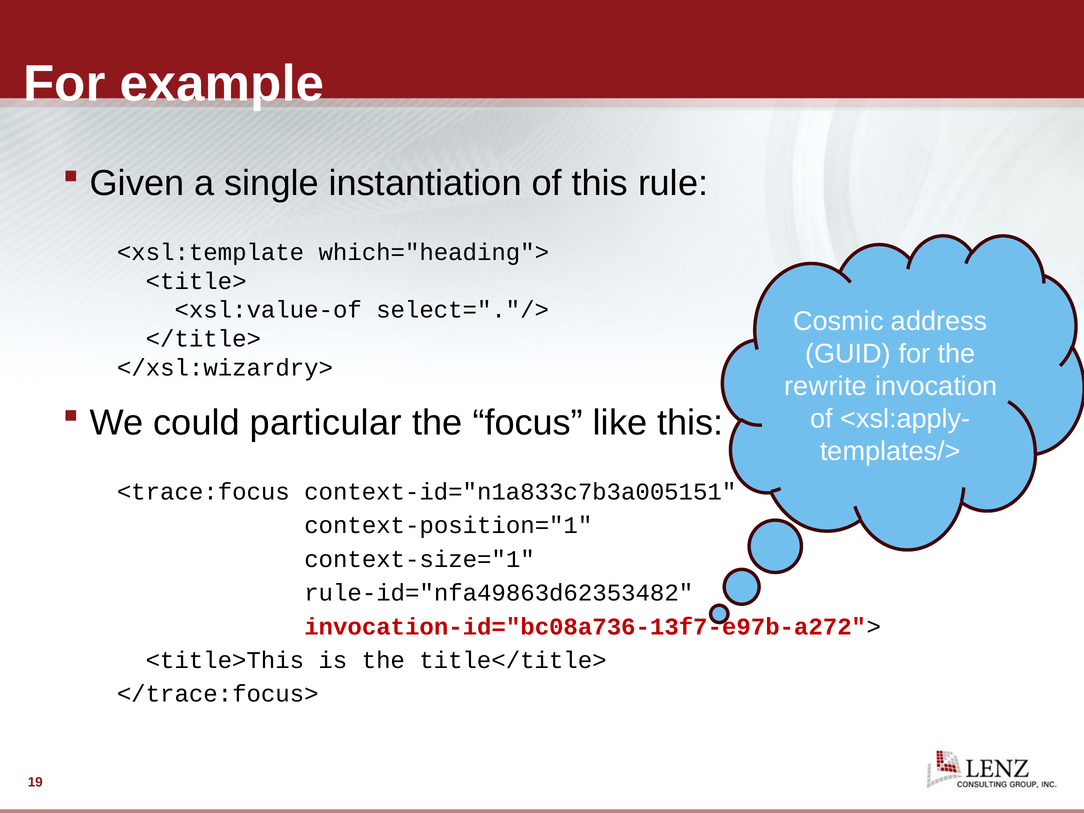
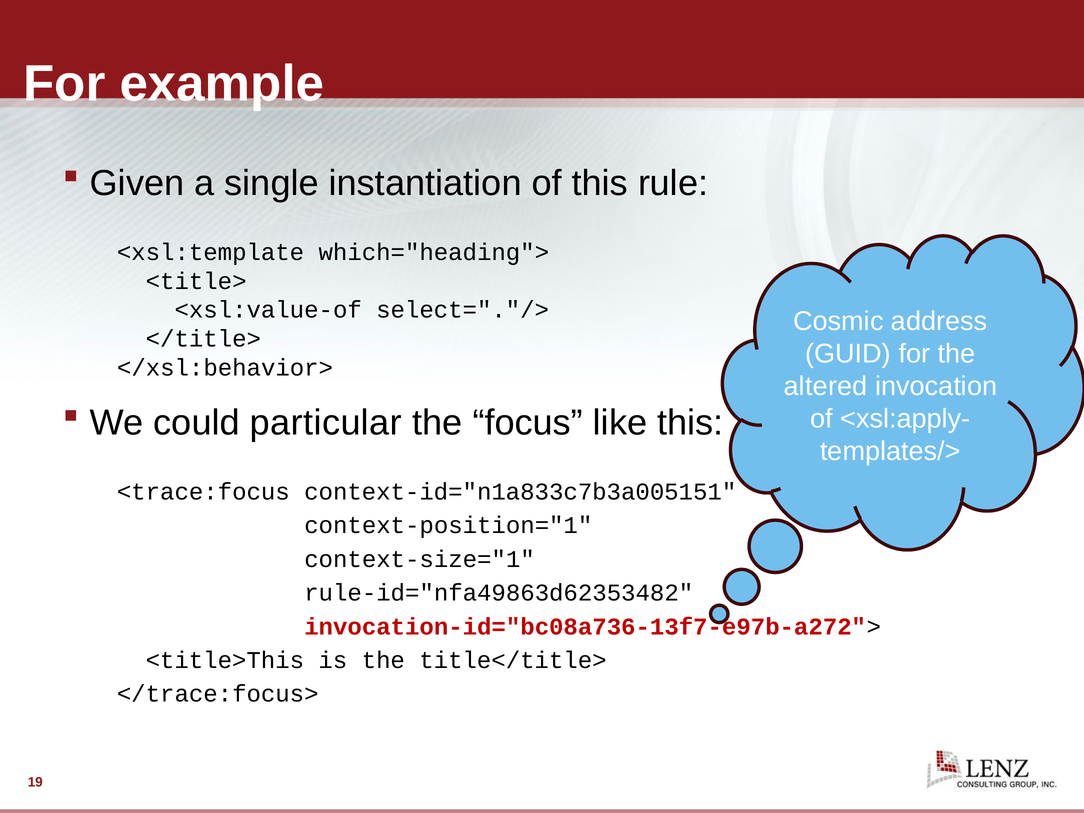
</xsl:wizardry>: </xsl:wizardry> -> </xsl:behavior> (225, 368)
rewrite: rewrite -> altered (826, 386)
